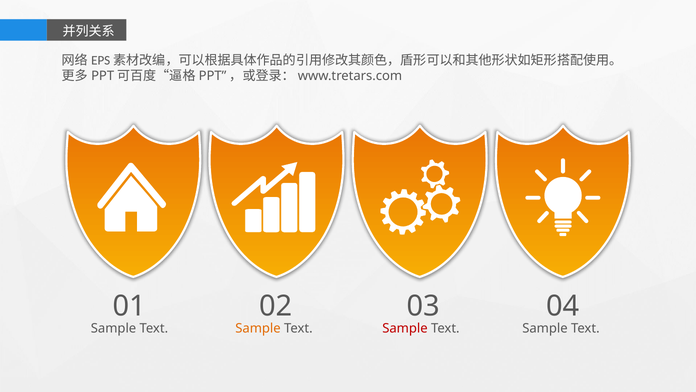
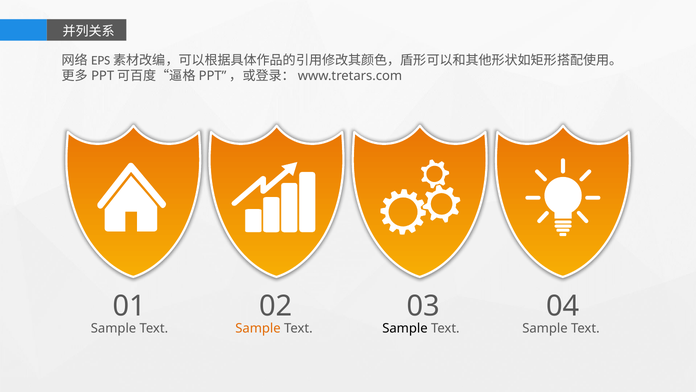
Sample colour: red -> black (405, 328)
